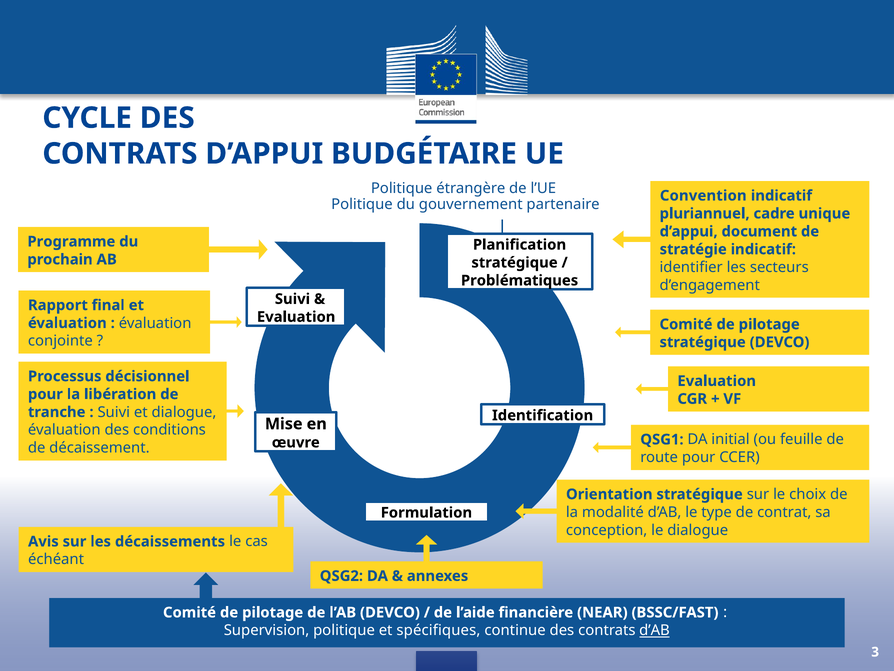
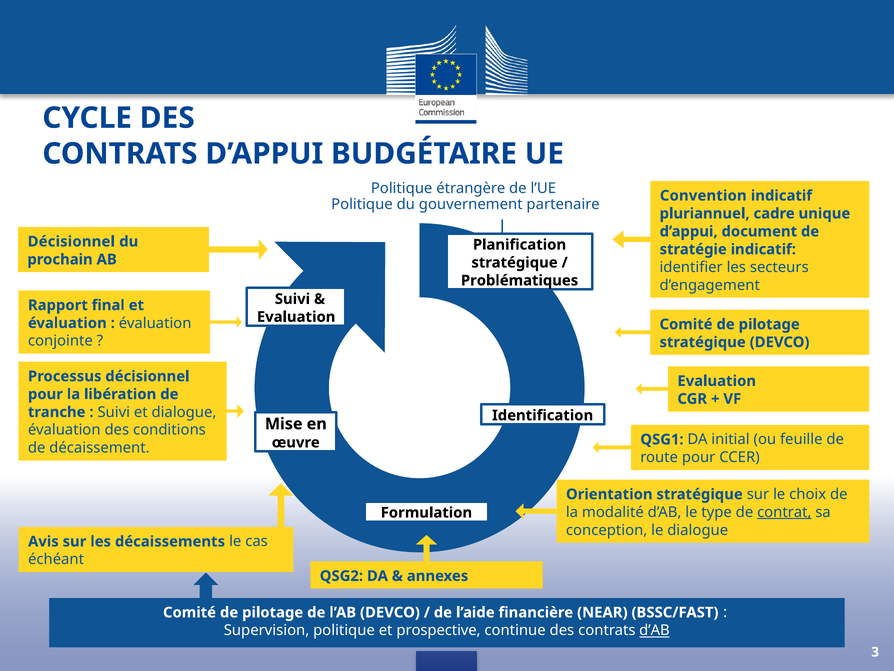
Programme: Programme -> Décisionnel (71, 241)
contrat underline: none -> present (784, 512)
spécifiques: spécifiques -> prospective (439, 630)
